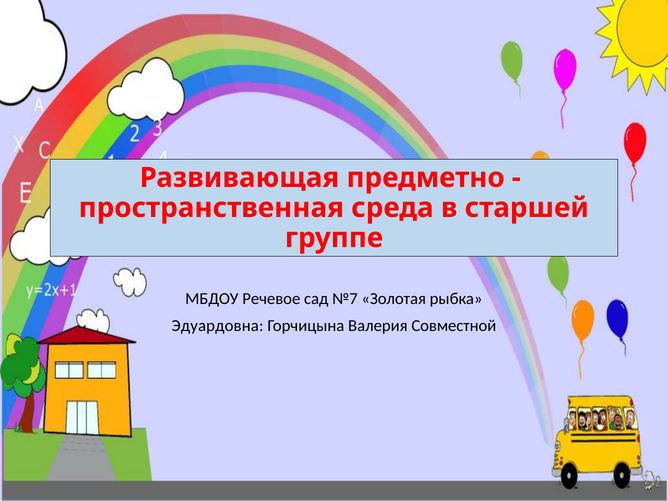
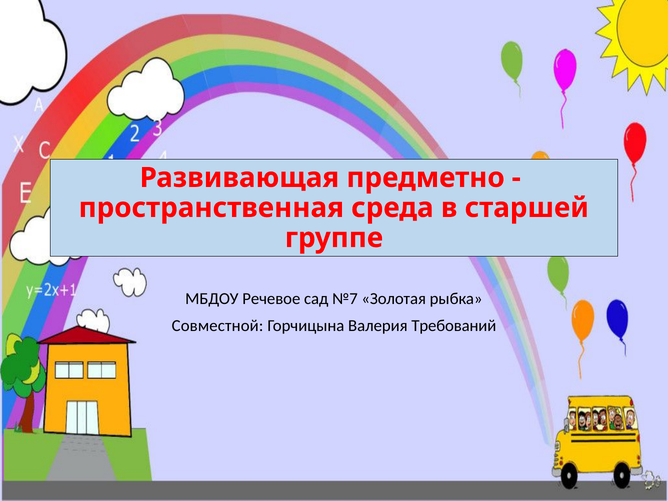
Эдуардовна: Эдуардовна -> Совместной (218, 326)
Совместной: Совместной -> Требований (454, 326)
